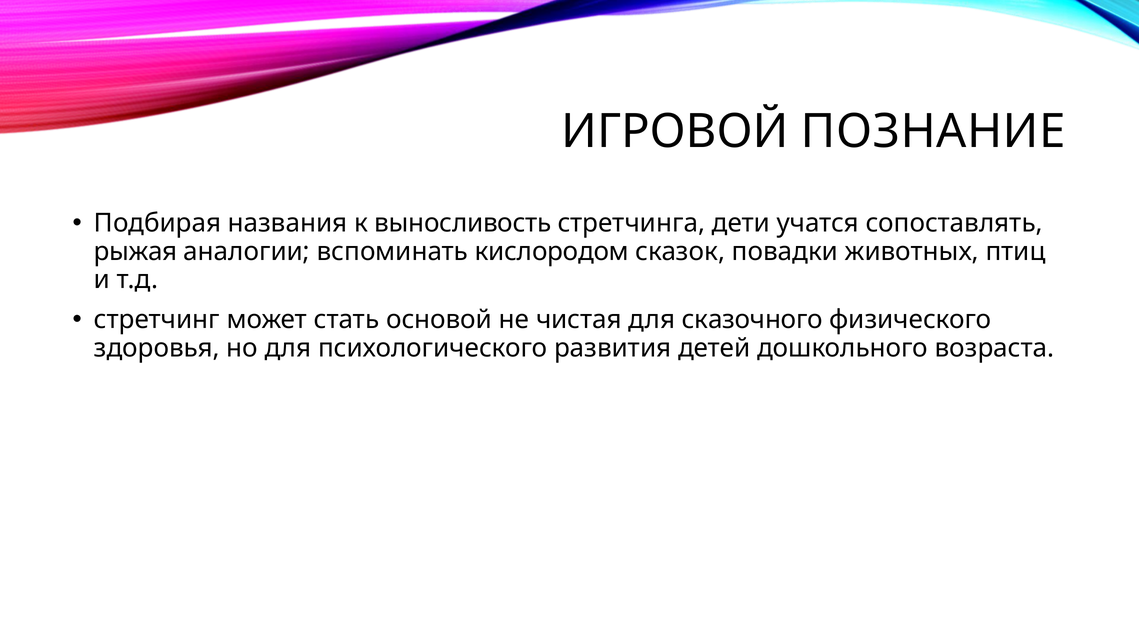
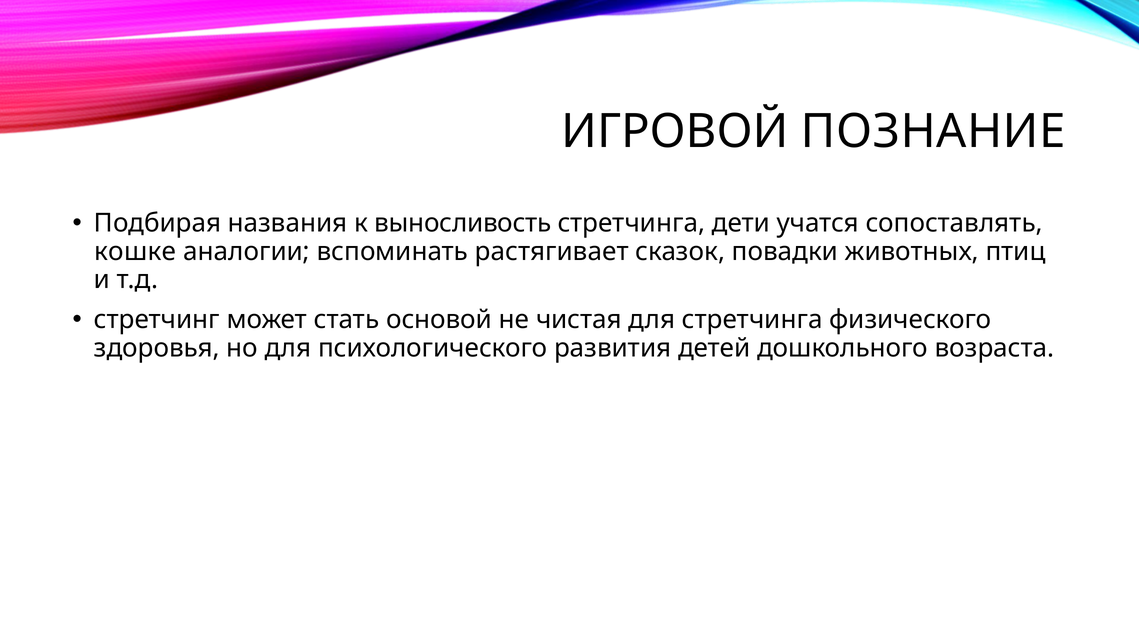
рыжая: рыжая -> кошке (135, 251)
кислородом: кислородом -> растягивает (552, 251)
для сказочного: сказочного -> стретчинга (752, 320)
